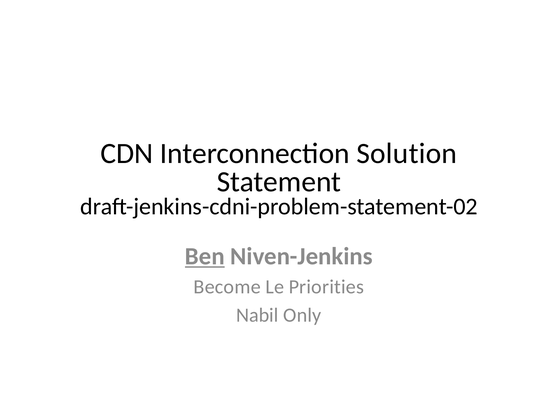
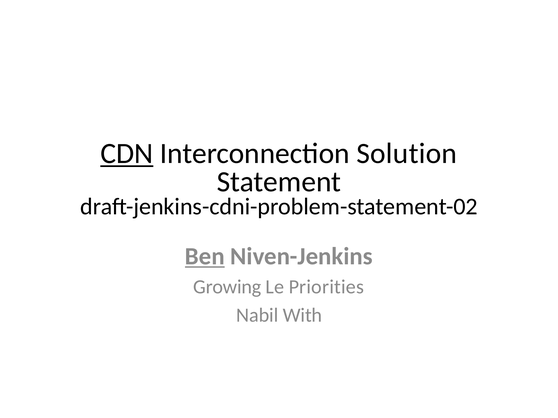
CDN underline: none -> present (127, 154)
Become: Become -> Growing (227, 287)
Only: Only -> With (303, 316)
